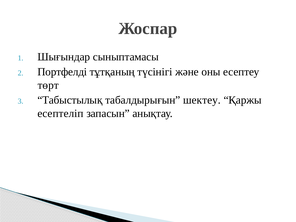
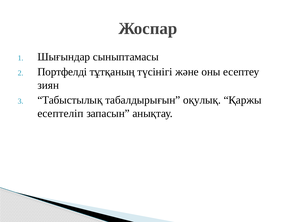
төрт: төрт -> зиян (48, 85)
шектеу: шектеу -> оқулық (202, 100)
